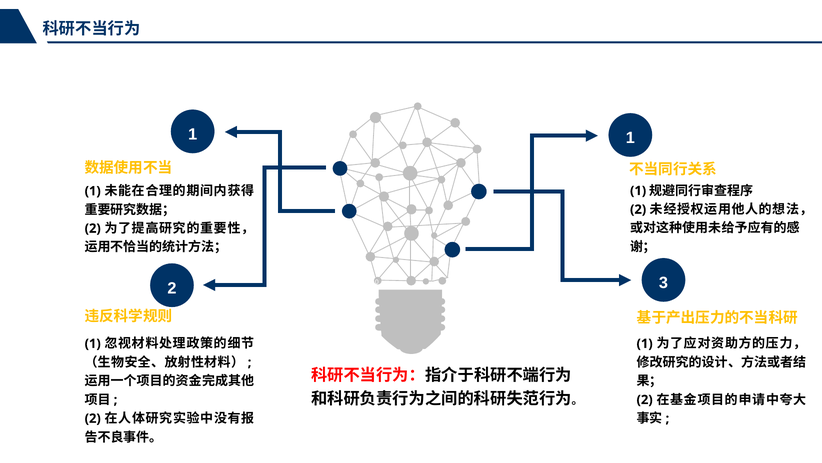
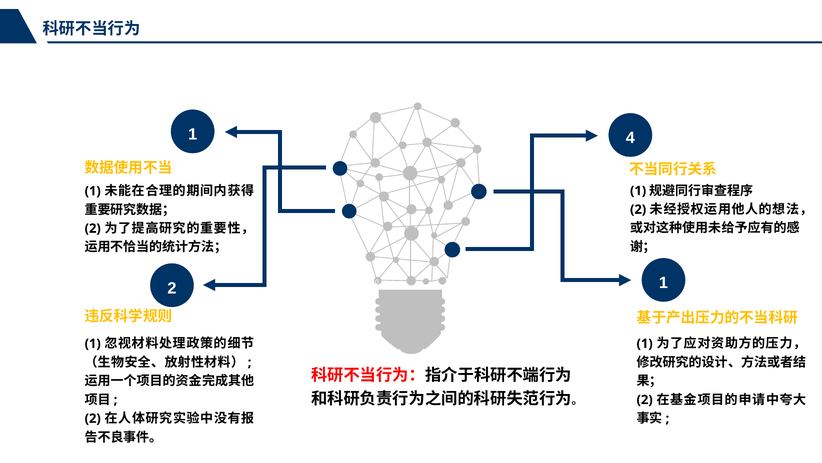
1 1: 1 -> 4 (630, 138)
2 3: 3 -> 1 (664, 283)
